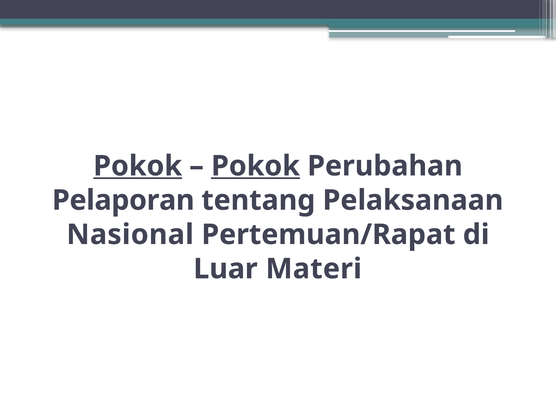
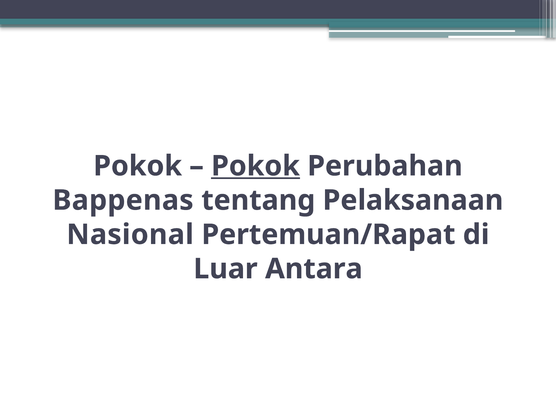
Pokok underline: present -> none (138, 166)
Pelaporan: Pelaporan -> Bappenas (123, 200)
Materi: Materi -> Antara (314, 269)
